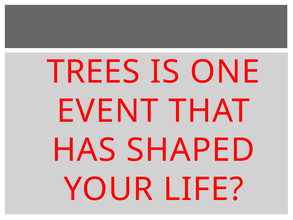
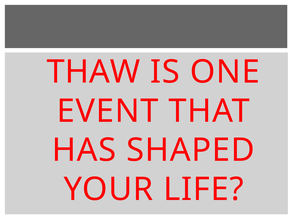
TREES: TREES -> THAW (93, 72)
